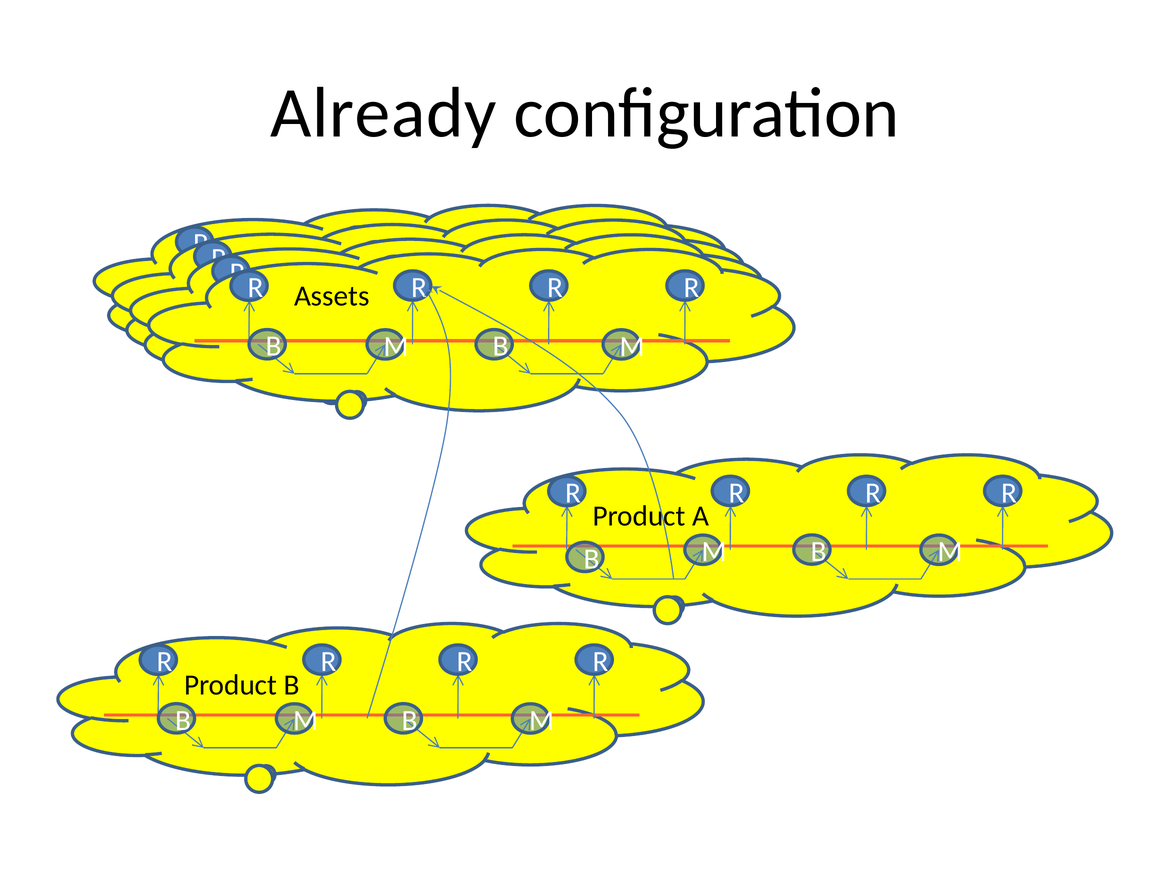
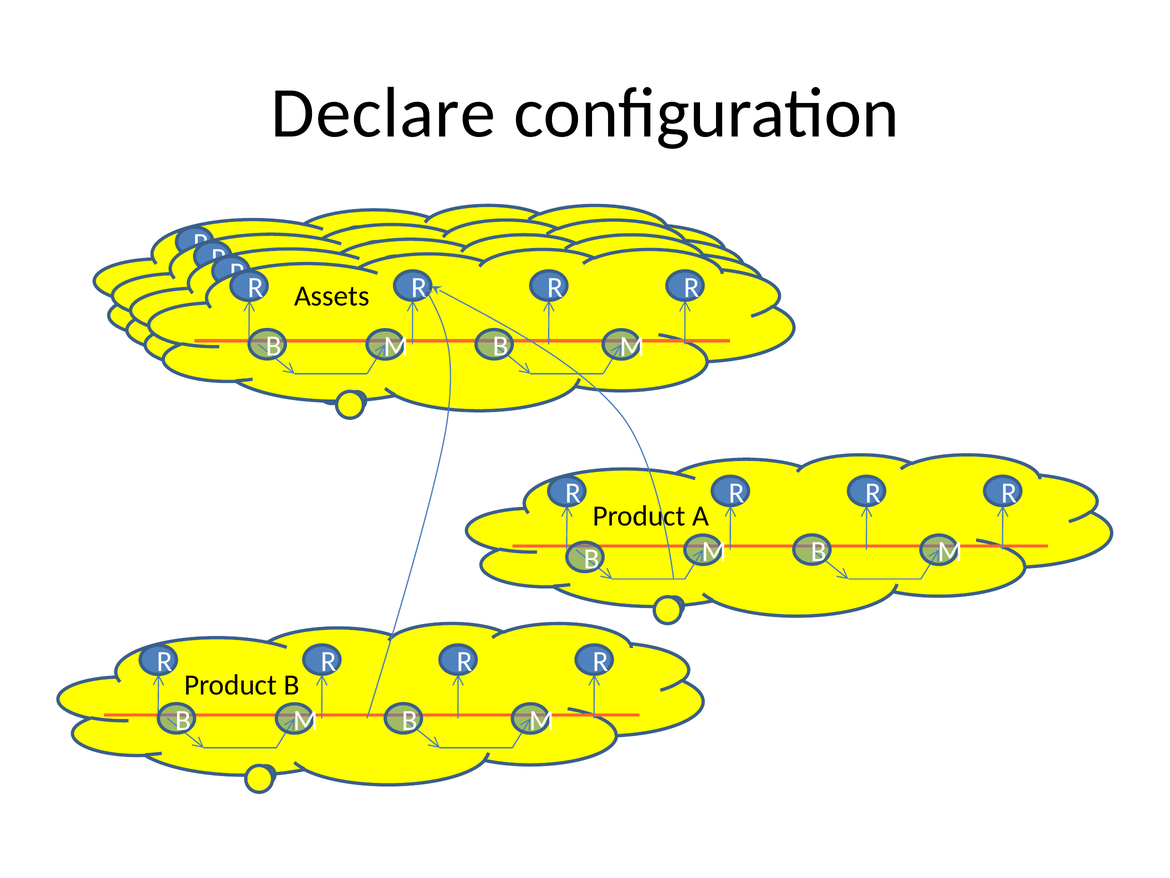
Already: Already -> Declare (383, 113)
